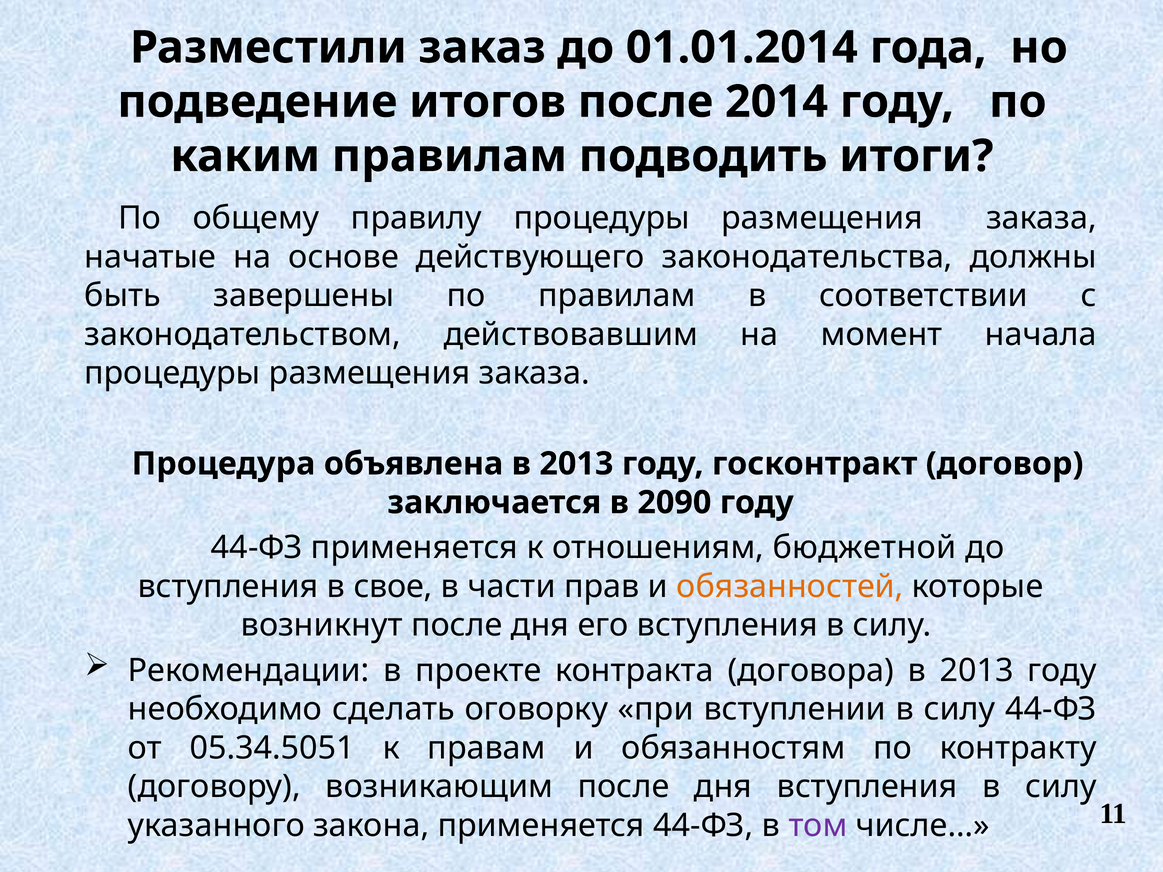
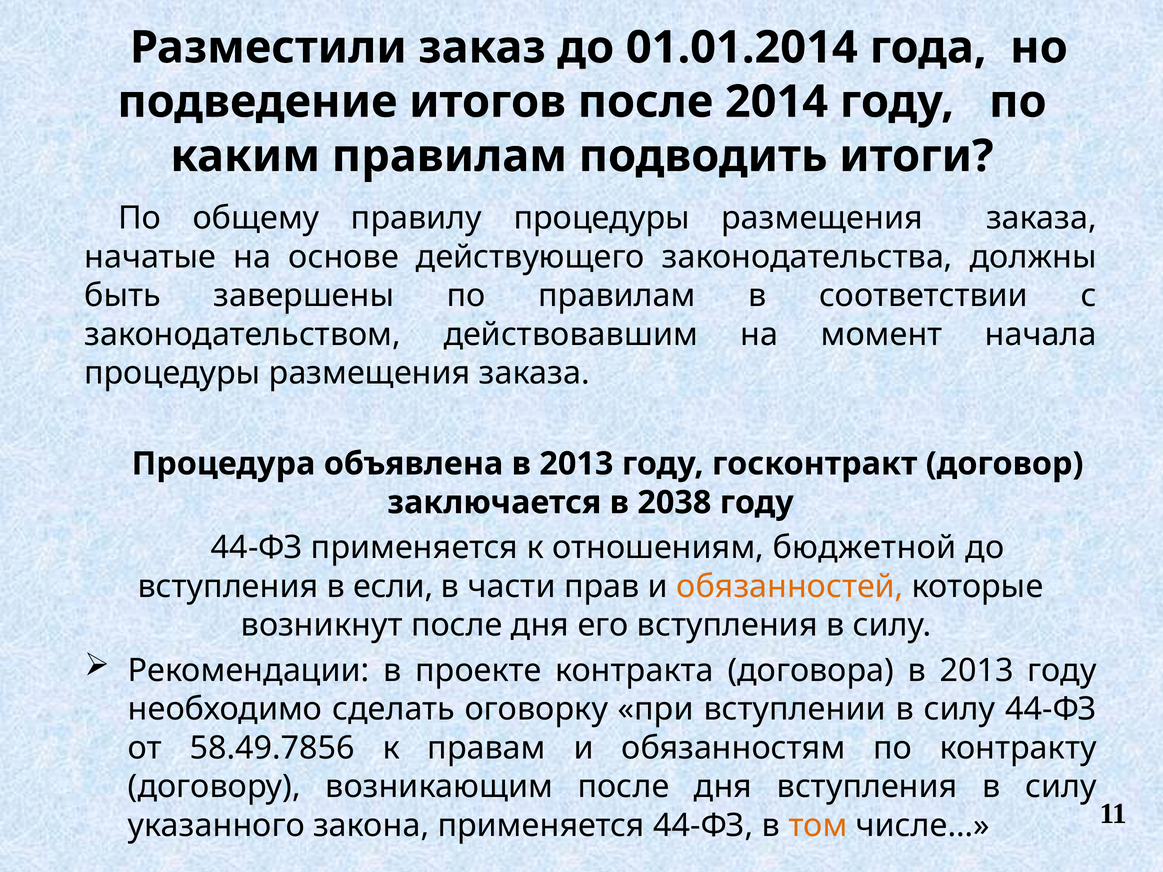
2090: 2090 -> 2038 (674, 503)
свое: свое -> если (393, 587)
05.34.5051: 05.34.5051 -> 58.49.7856 (272, 748)
том colour: purple -> orange (818, 826)
